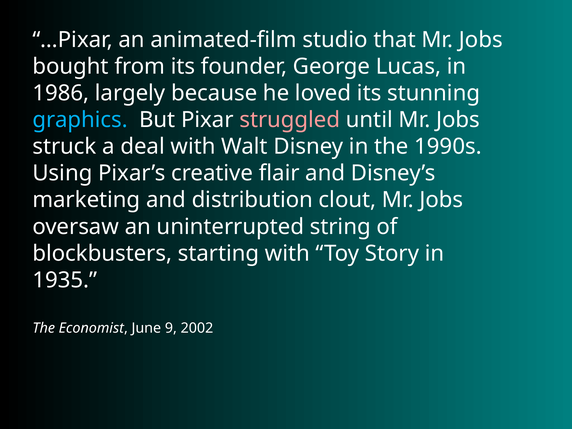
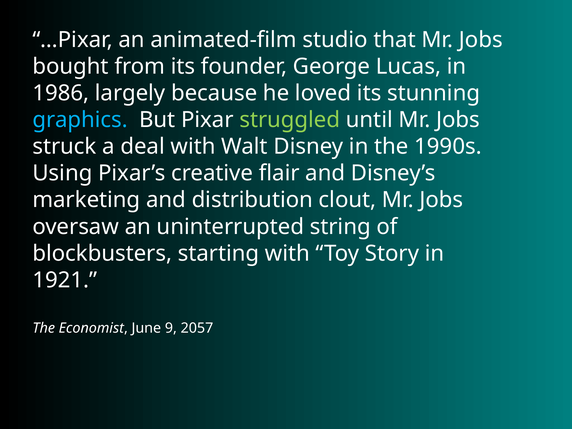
struggled colour: pink -> light green (290, 120)
1935: 1935 -> 1921 (65, 280)
2002: 2002 -> 2057 (197, 328)
